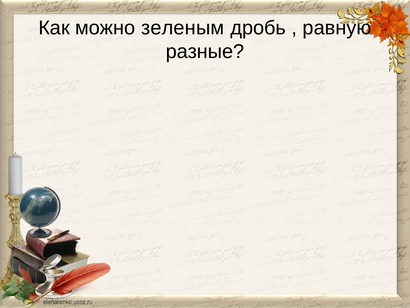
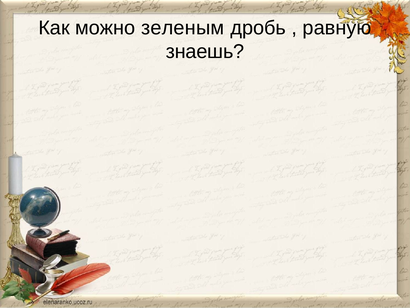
разные: разные -> знаешь (205, 52)
